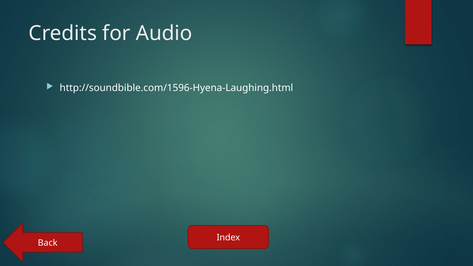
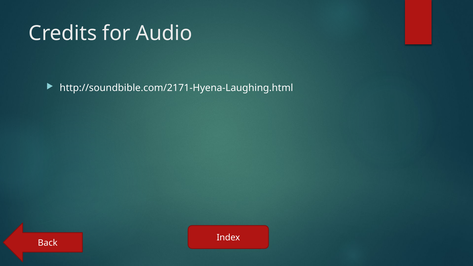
http://soundbible.com/1596-Hyena-Laughing.html: http://soundbible.com/1596-Hyena-Laughing.html -> http://soundbible.com/2171-Hyena-Laughing.html (176, 88)
